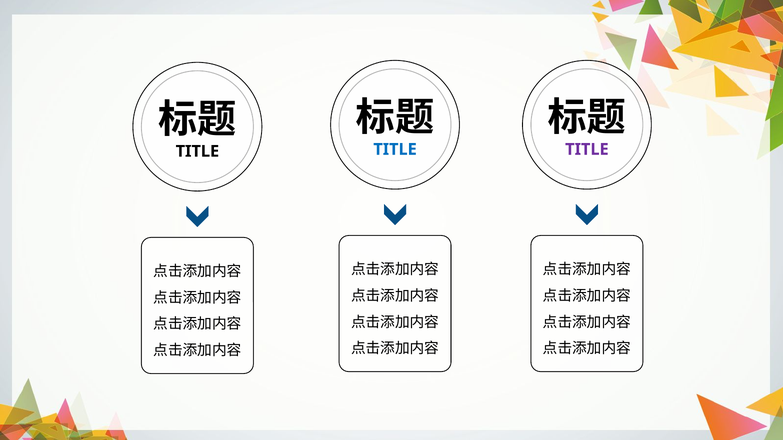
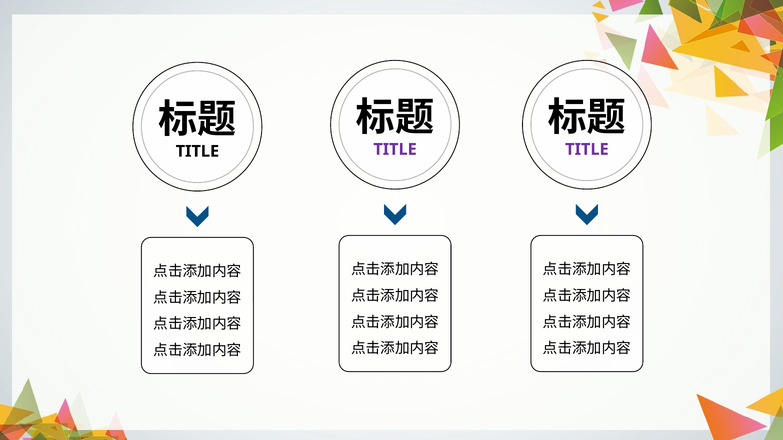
TITLE colour: blue -> purple (395, 150)
